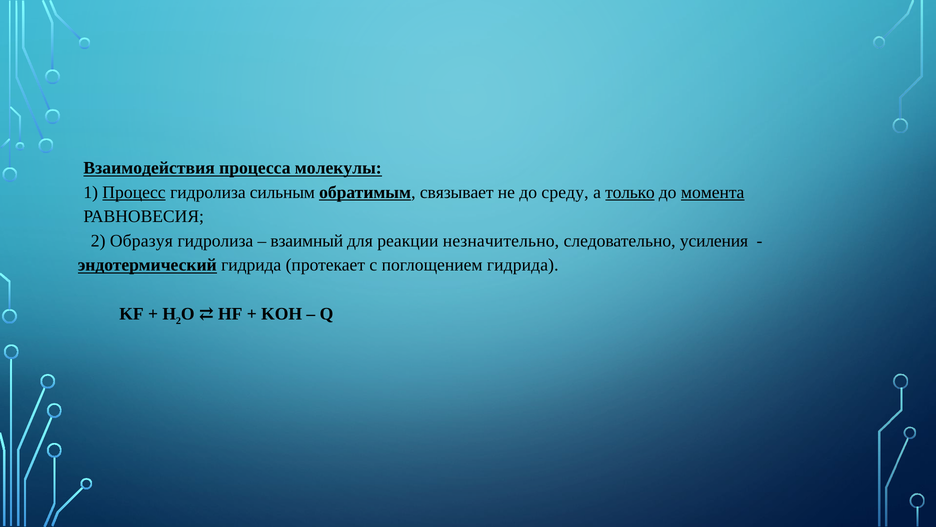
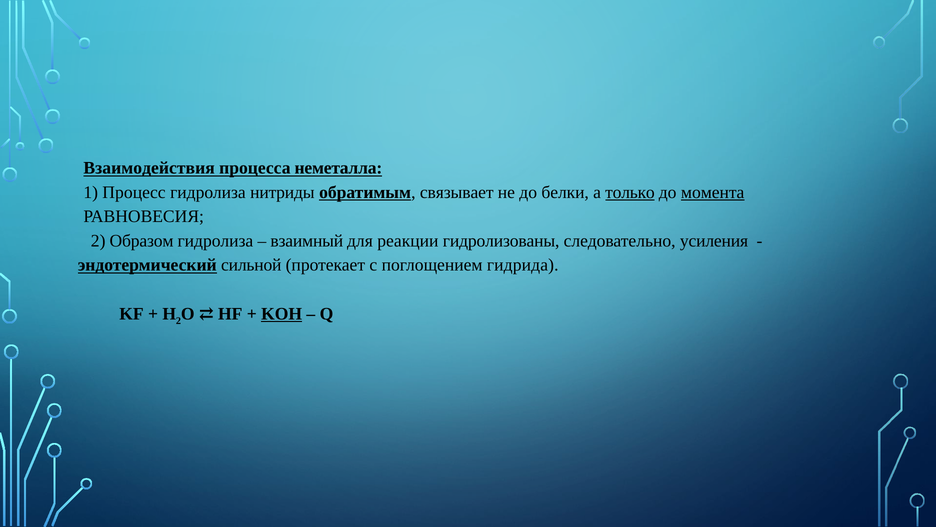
молекулы: молекулы -> неметалла (338, 168)
Процесс underline: present -> none (134, 192)
сильным: сильным -> нитриды (282, 192)
среду: среду -> белки (565, 192)
Образуя: Образуя -> Образом (142, 241)
незначительно: незначительно -> гидролизованы (501, 241)
эндотермический гидрида: гидрида -> сильной (251, 265)
KOH underline: none -> present (282, 314)
